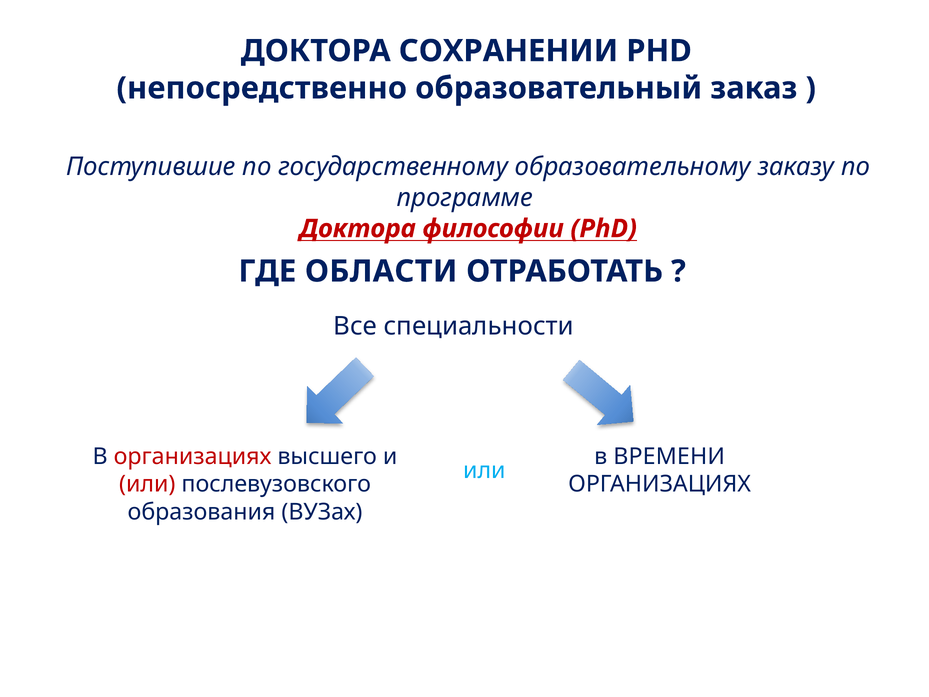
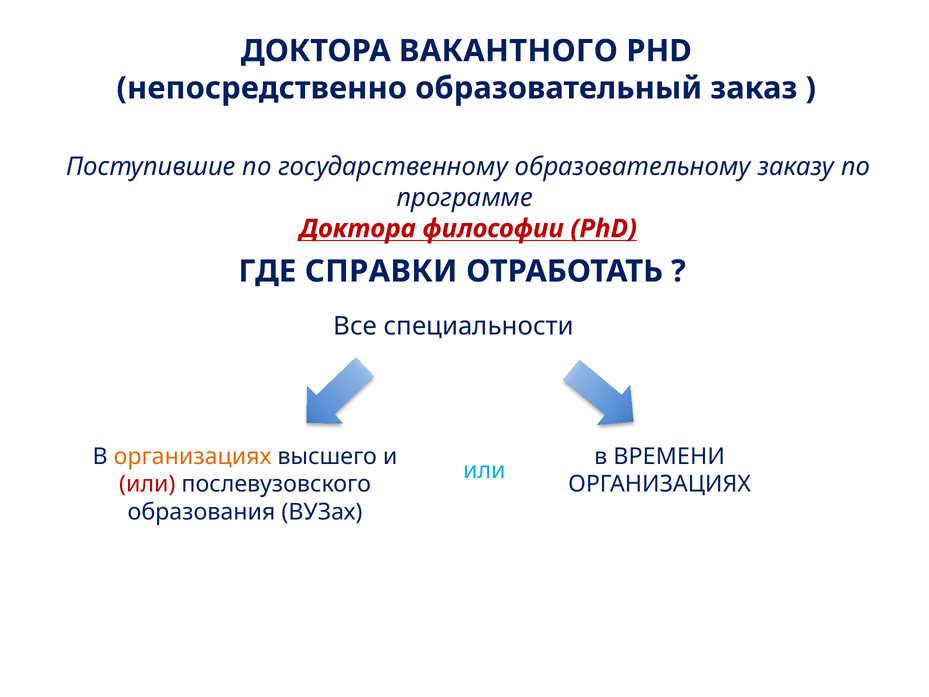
СОХРАНЕНИИ: СОХРАНЕНИИ -> ВАКАНТНОГО (508, 51)
ОБЛАСТИ: ОБЛАСТИ -> СПРАВКИ (381, 271)
организациях colour: red -> orange (193, 456)
